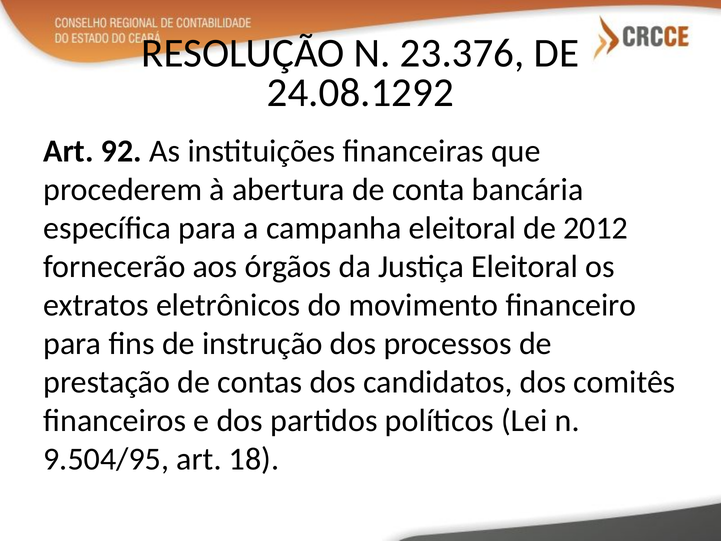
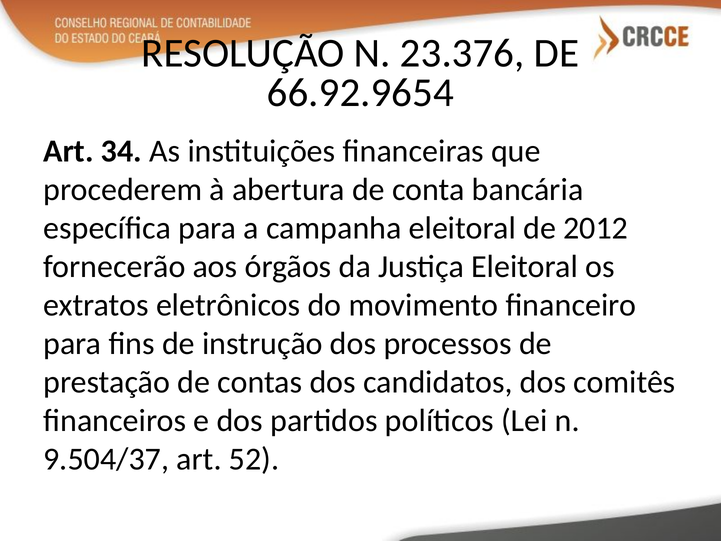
24.08.1292: 24.08.1292 -> 66.92.9654 (360, 93)
92: 92 -> 34 (121, 151)
9.504/95: 9.504/95 -> 9.504/37 (106, 459)
18: 18 -> 52 (254, 459)
